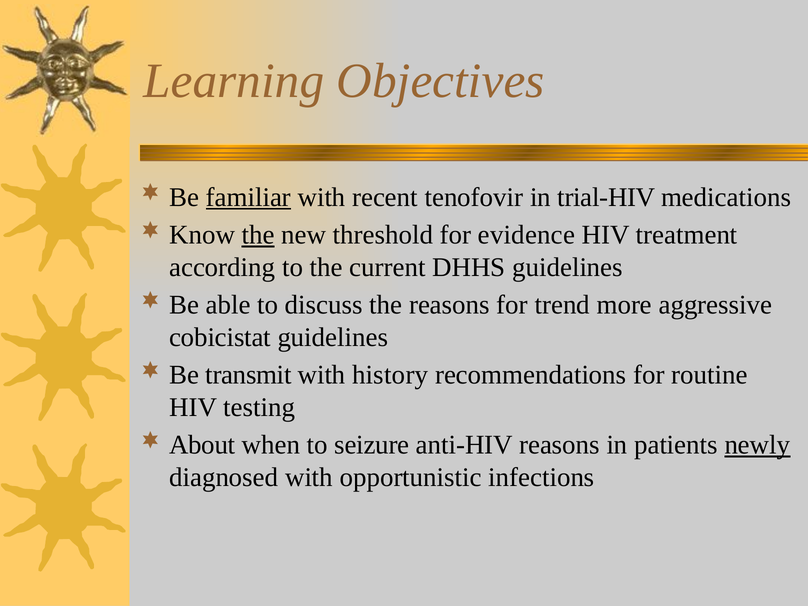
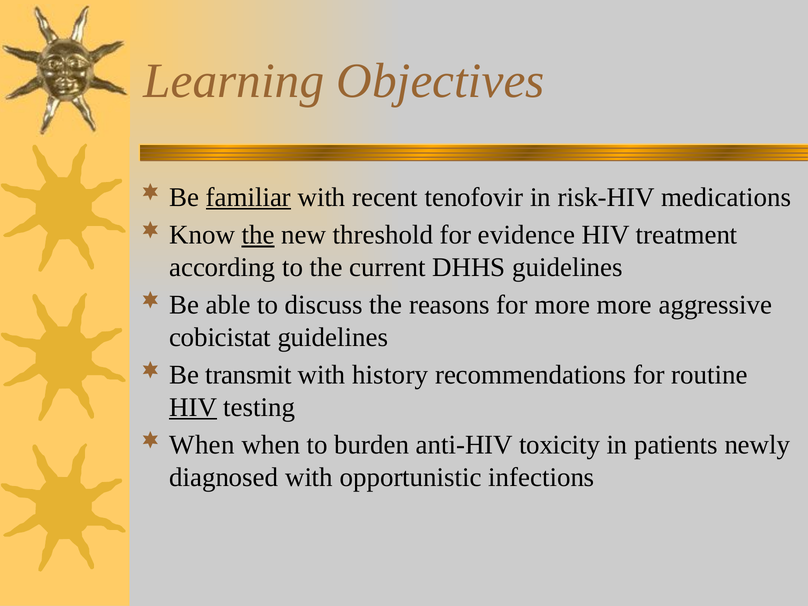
trial-HIV: trial-HIV -> risk-HIV (606, 197)
for trend: trend -> more (562, 305)
HIV underline: none -> present (193, 407)
About: About -> When (202, 445)
seizure: seizure -> burden (372, 445)
anti-HIV reasons: reasons -> toxicity (560, 445)
newly underline: present -> none (757, 445)
